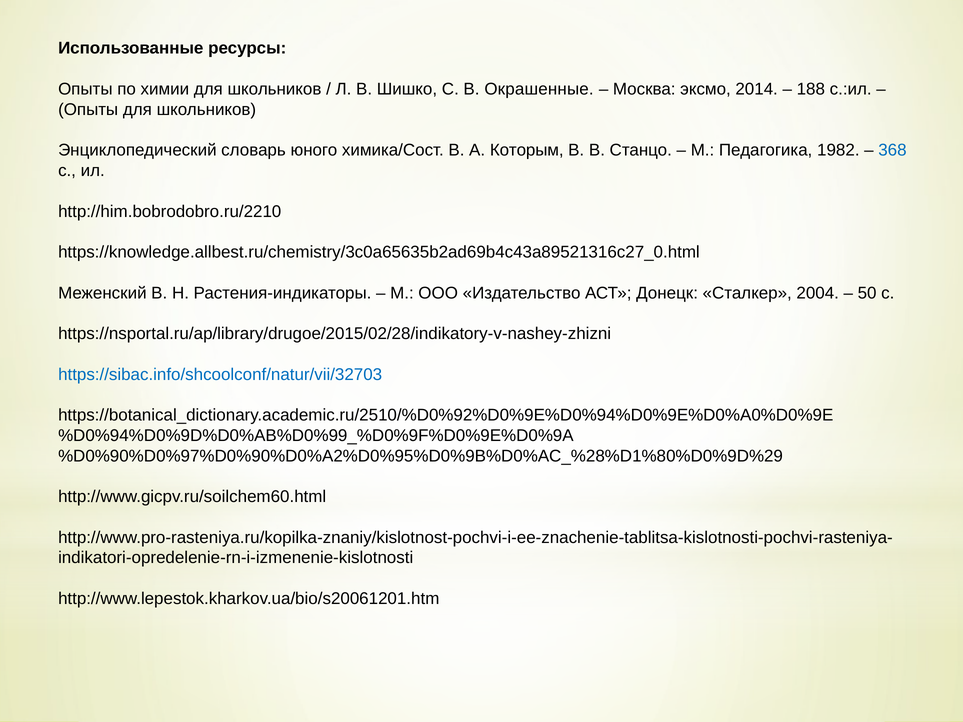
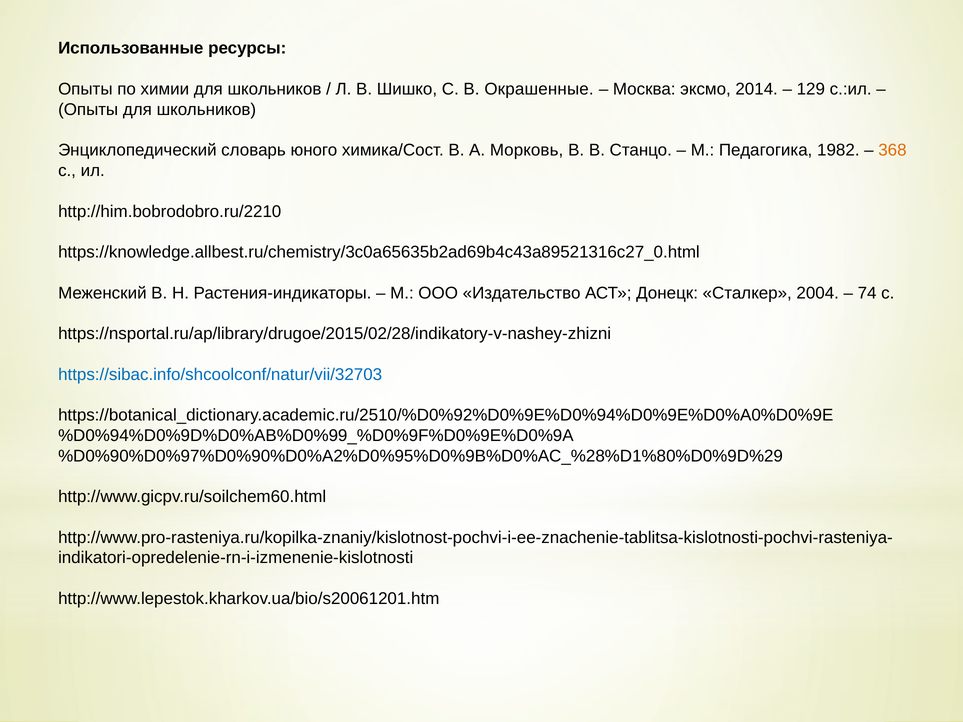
188: 188 -> 129 (811, 89)
Которым: Которым -> Морковь (527, 150)
368 colour: blue -> orange (892, 150)
50: 50 -> 74 (867, 293)
